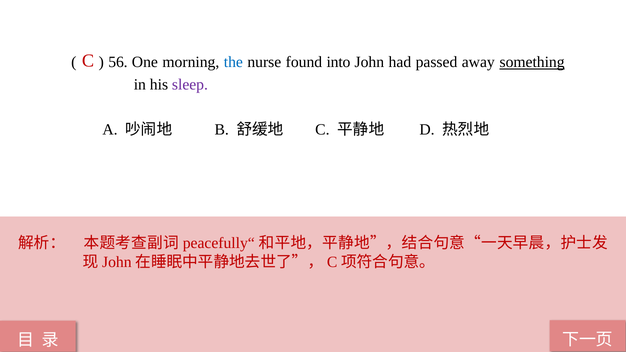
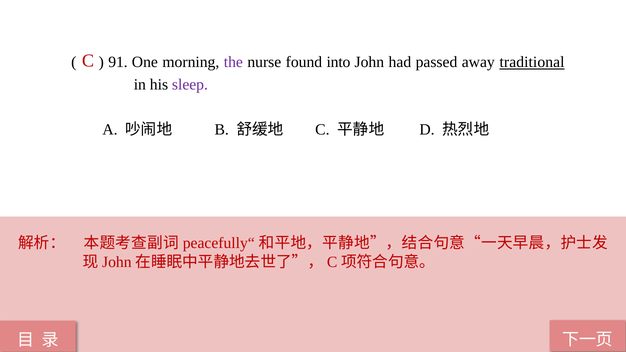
56: 56 -> 91 (118, 62)
the colour: blue -> purple (233, 62)
something: something -> traditional (532, 62)
